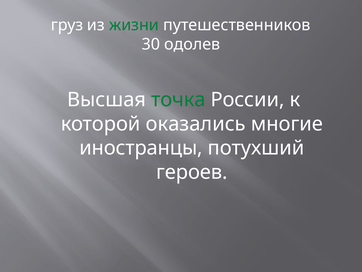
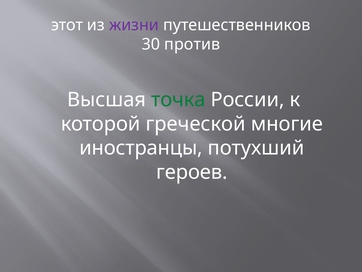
груз: груз -> этот (67, 25)
жизни colour: green -> purple (134, 25)
одолев: одолев -> против (192, 44)
оказались: оказались -> греческой (196, 124)
